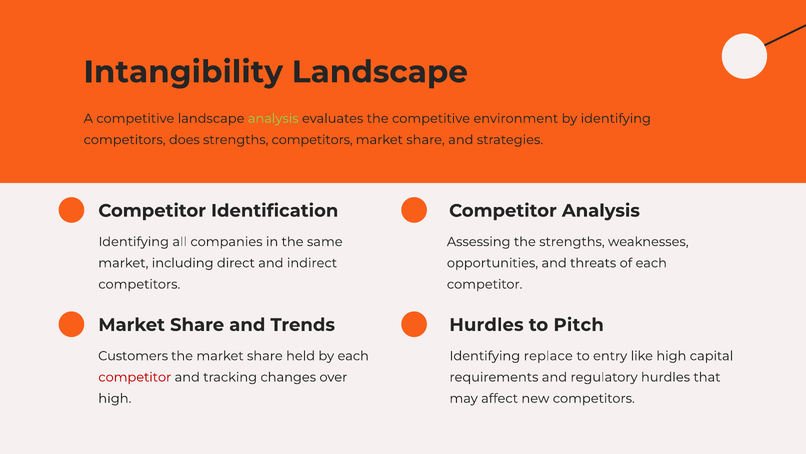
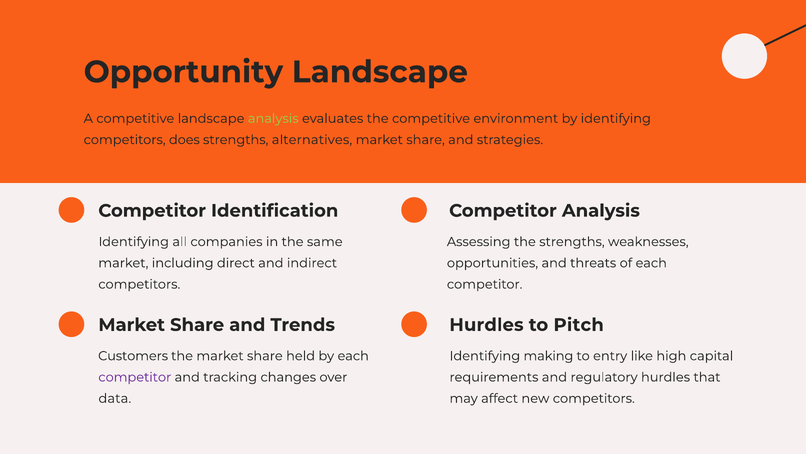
Intangibility: Intangibility -> Opportunity (183, 72)
strengths competitors: competitors -> alternatives (312, 140)
replace: replace -> making (548, 356)
competitor colour: red -> purple (135, 377)
high: high -> data (115, 398)
